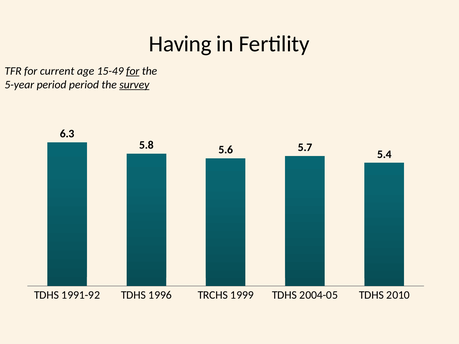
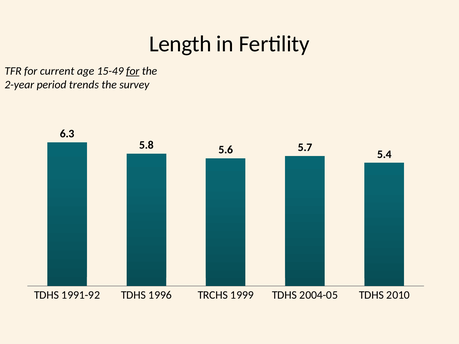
Having: Having -> Length (180, 44)
5-year: 5-year -> 2-year (19, 85)
period period: period -> trends (84, 85)
survey underline: present -> none (134, 85)
